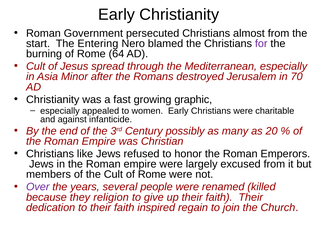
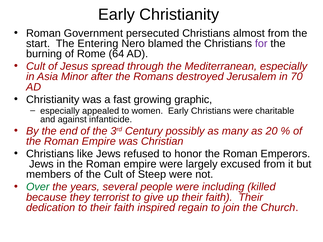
Cult of Rome: Rome -> Steep (152, 175)
Over colour: purple -> green (38, 187)
renamed: renamed -> including (223, 187)
religion: religion -> terrorist (111, 197)
